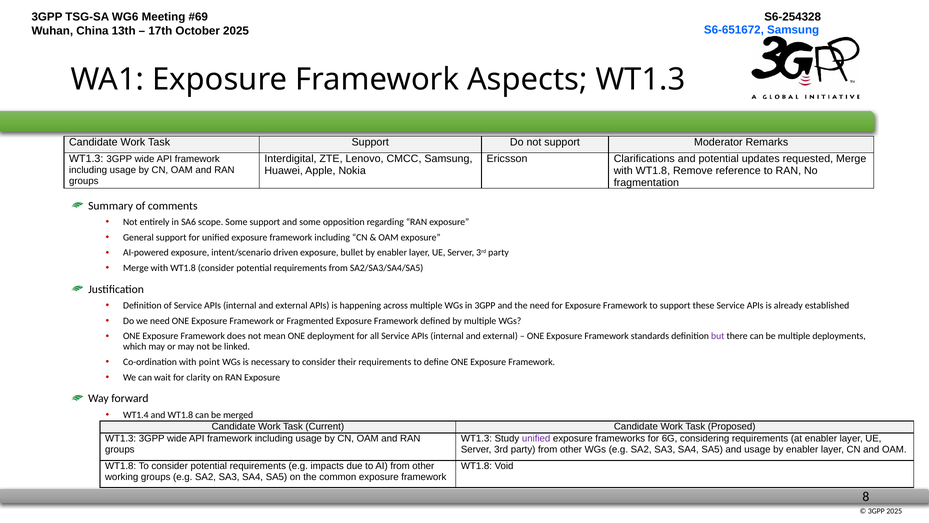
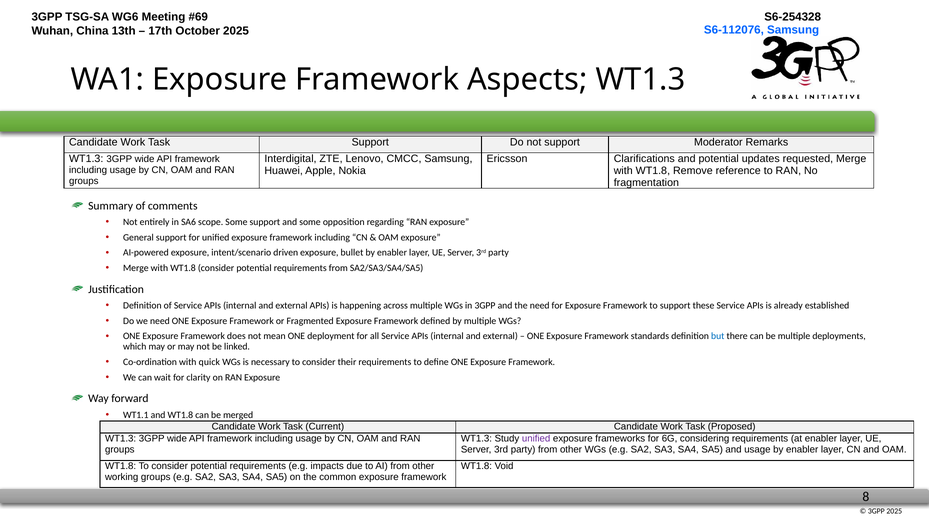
S6-651672: S6-651672 -> S6-112076 (734, 30)
but colour: purple -> blue (718, 336)
point: point -> quick (209, 362)
WT1.4: WT1.4 -> WT1.1 (136, 415)
